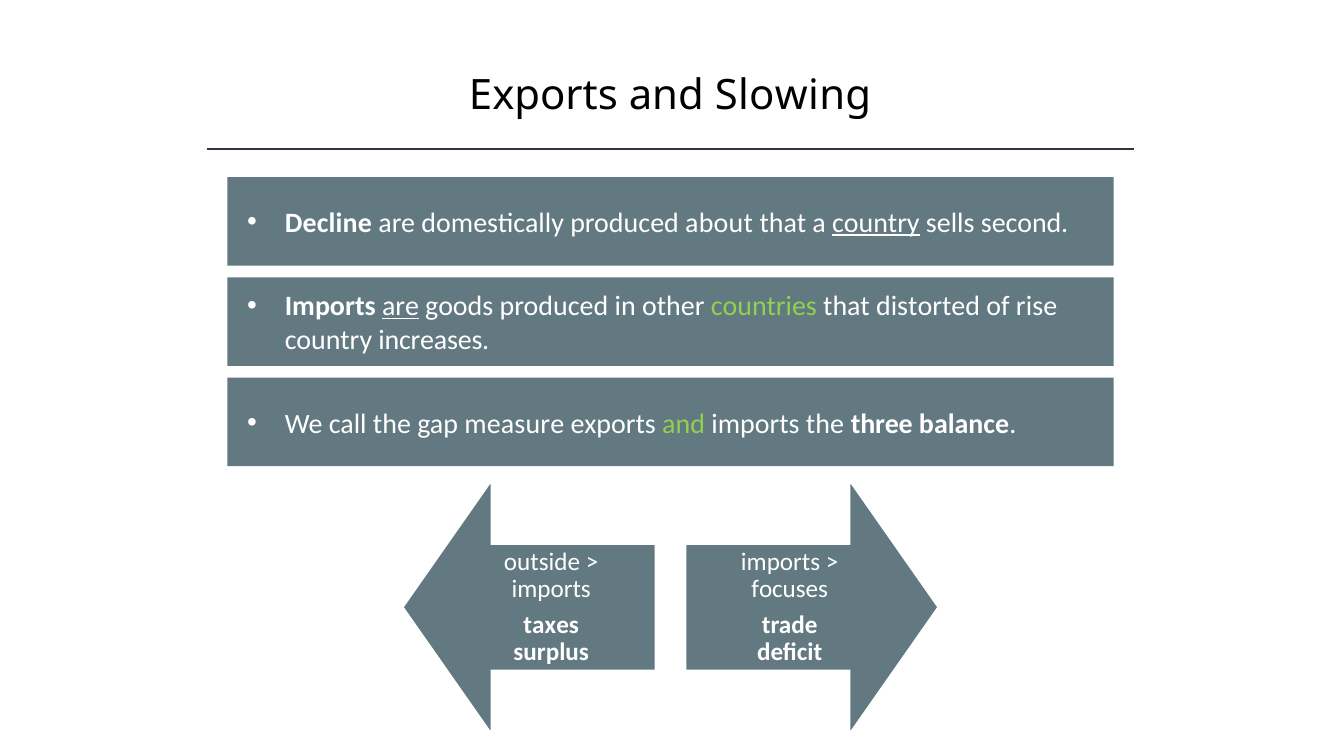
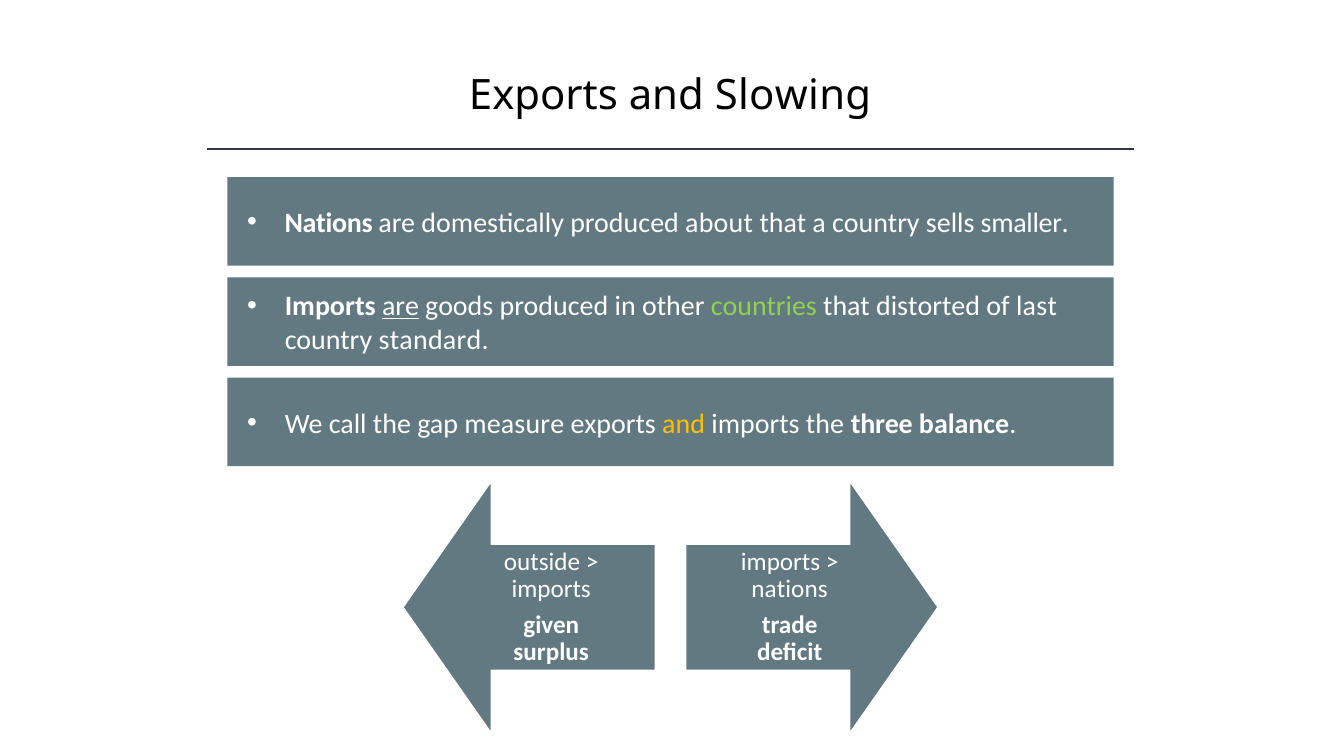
Decline: Decline -> Nations (329, 223)
country underline: present -> none (876, 223)
second: second -> smaller (1025, 223)
rise: rise -> last (1036, 307)
increases: increases -> standard (434, 340)
and colour: light green -> yellow (684, 424)
focuses: focuses -> nations (790, 589)
taxes: taxes -> given (551, 625)
